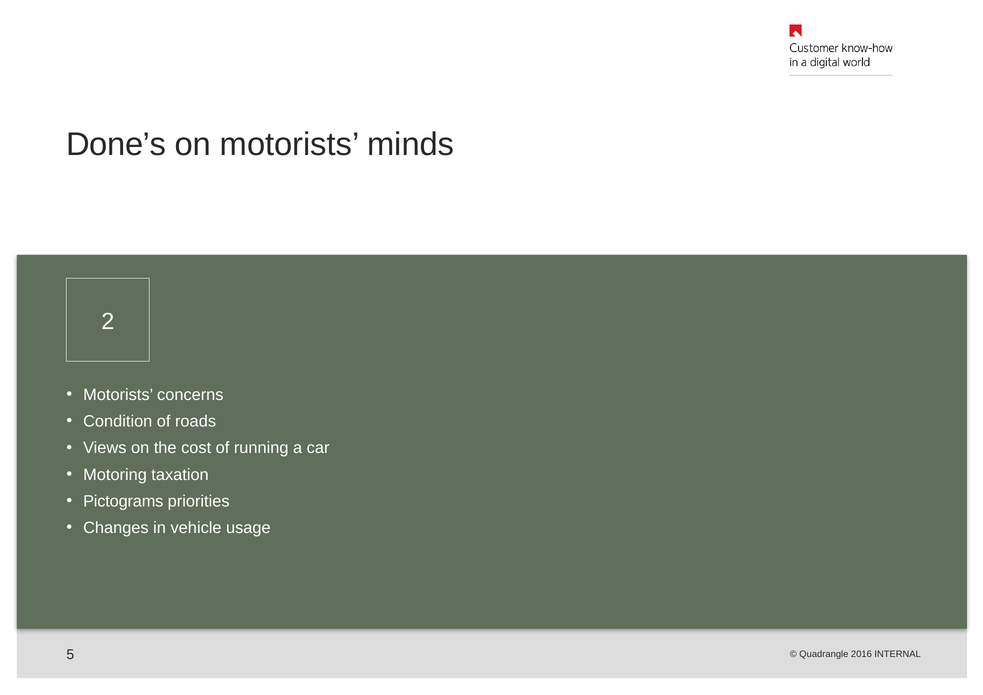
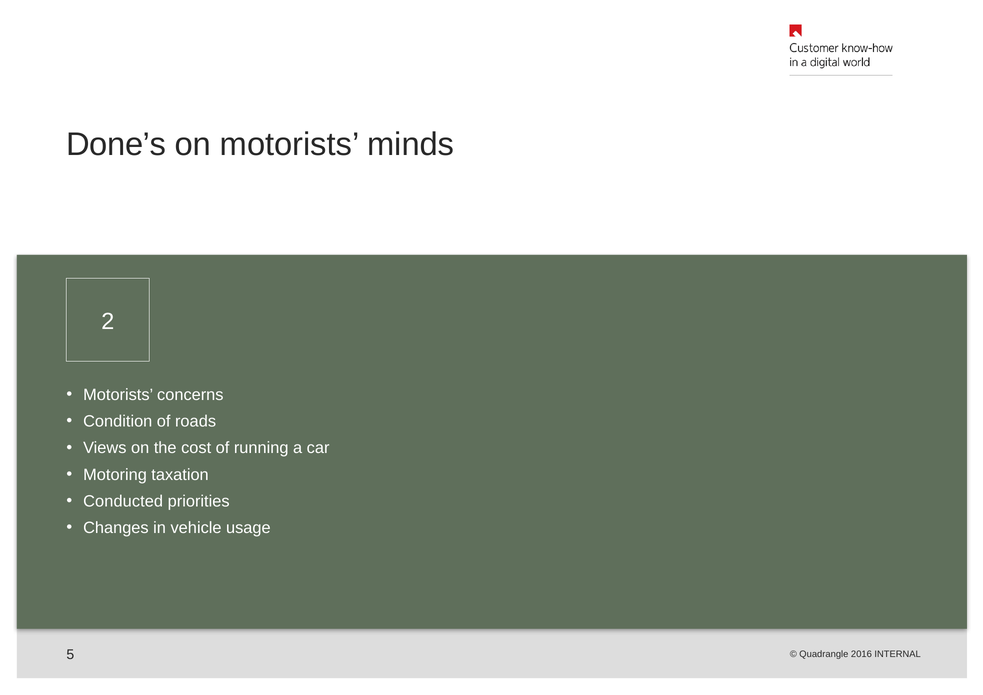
Pictograms: Pictograms -> Conducted (123, 502)
